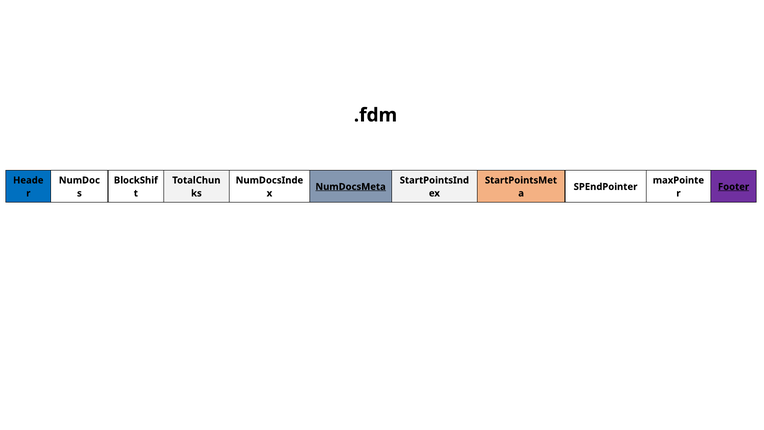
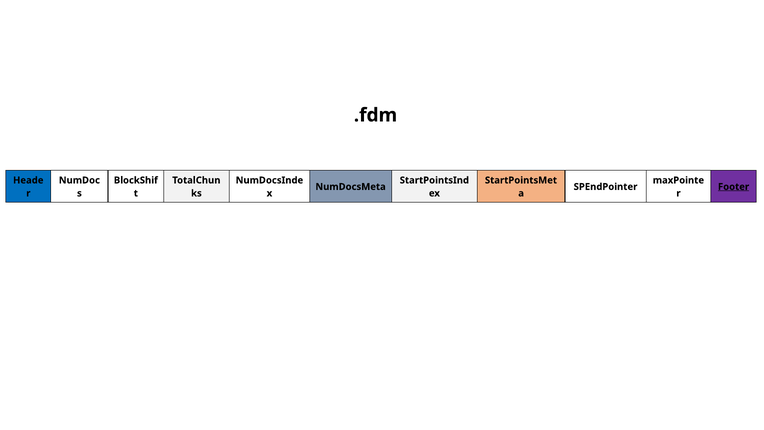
NumDocsMeta underline: present -> none (351, 187)
